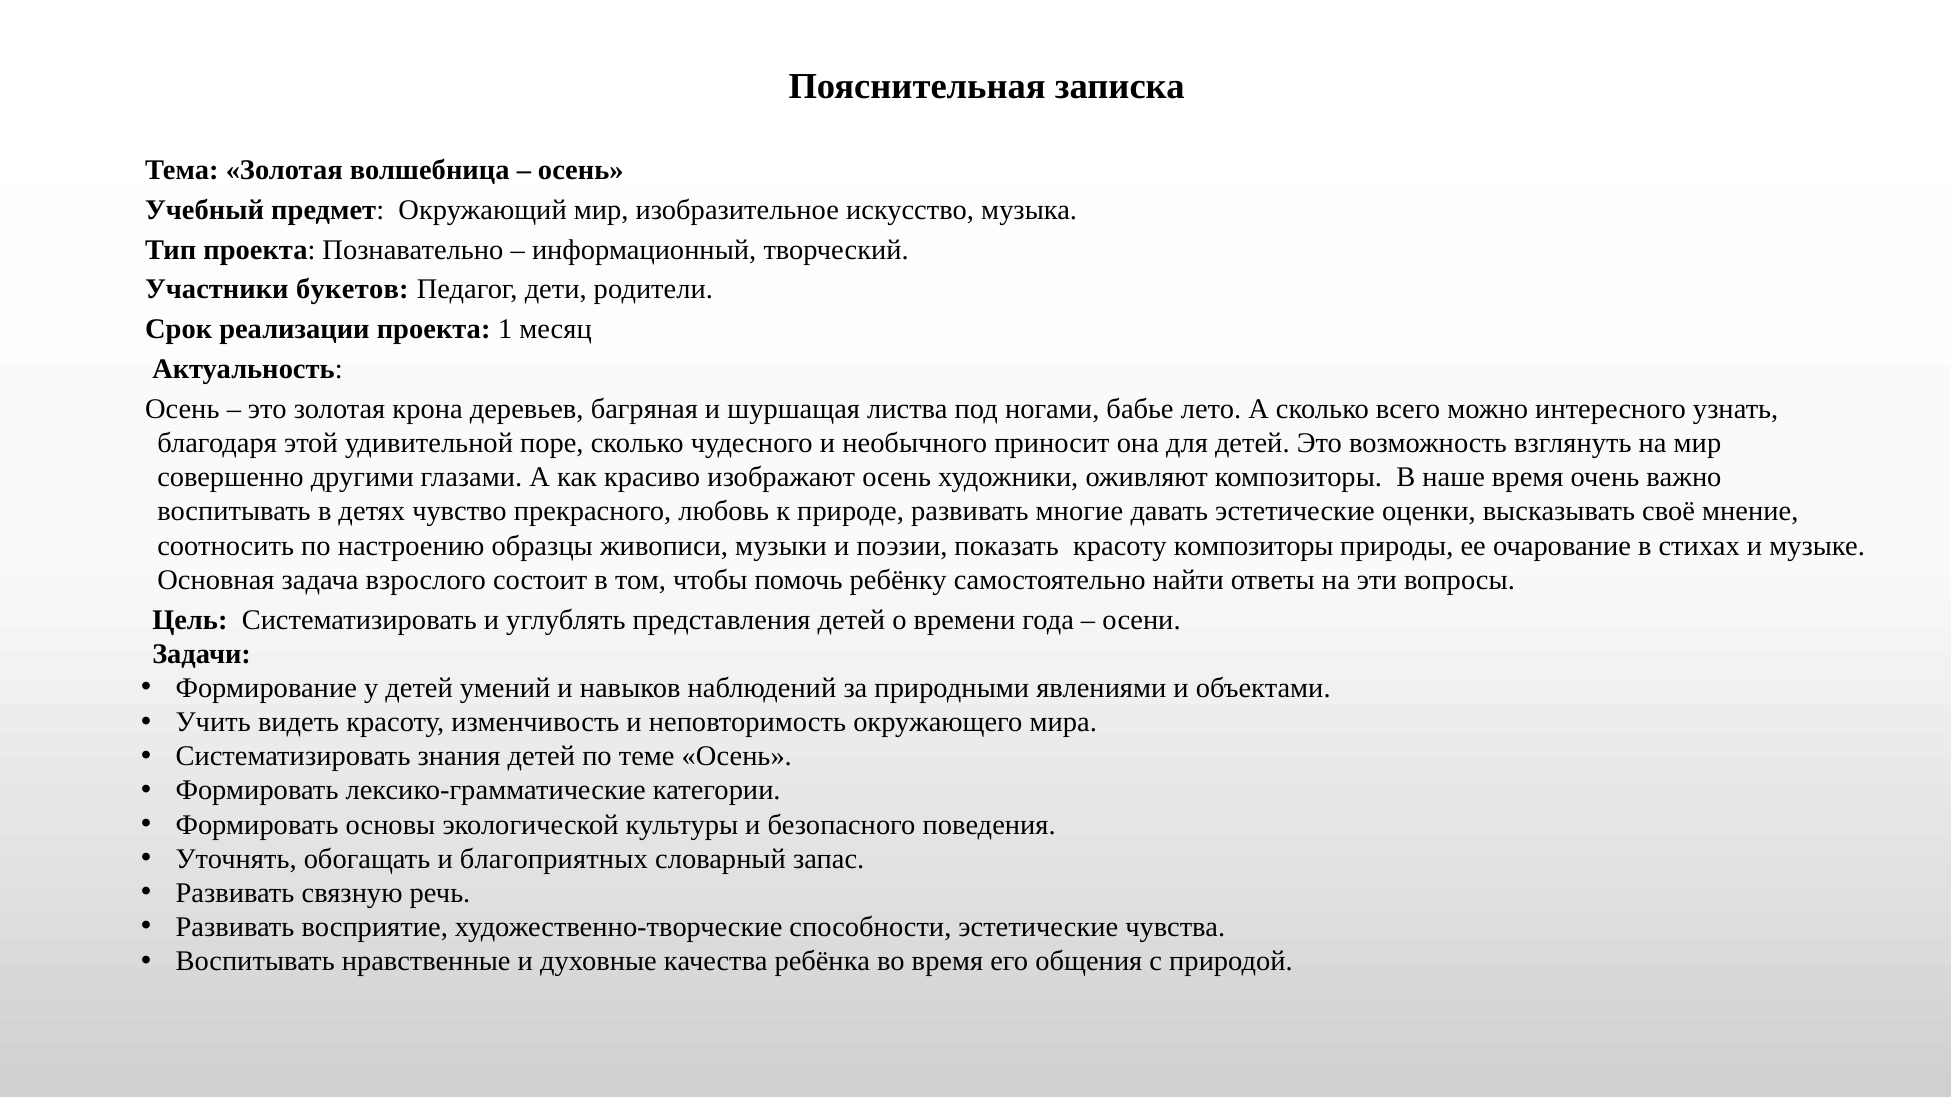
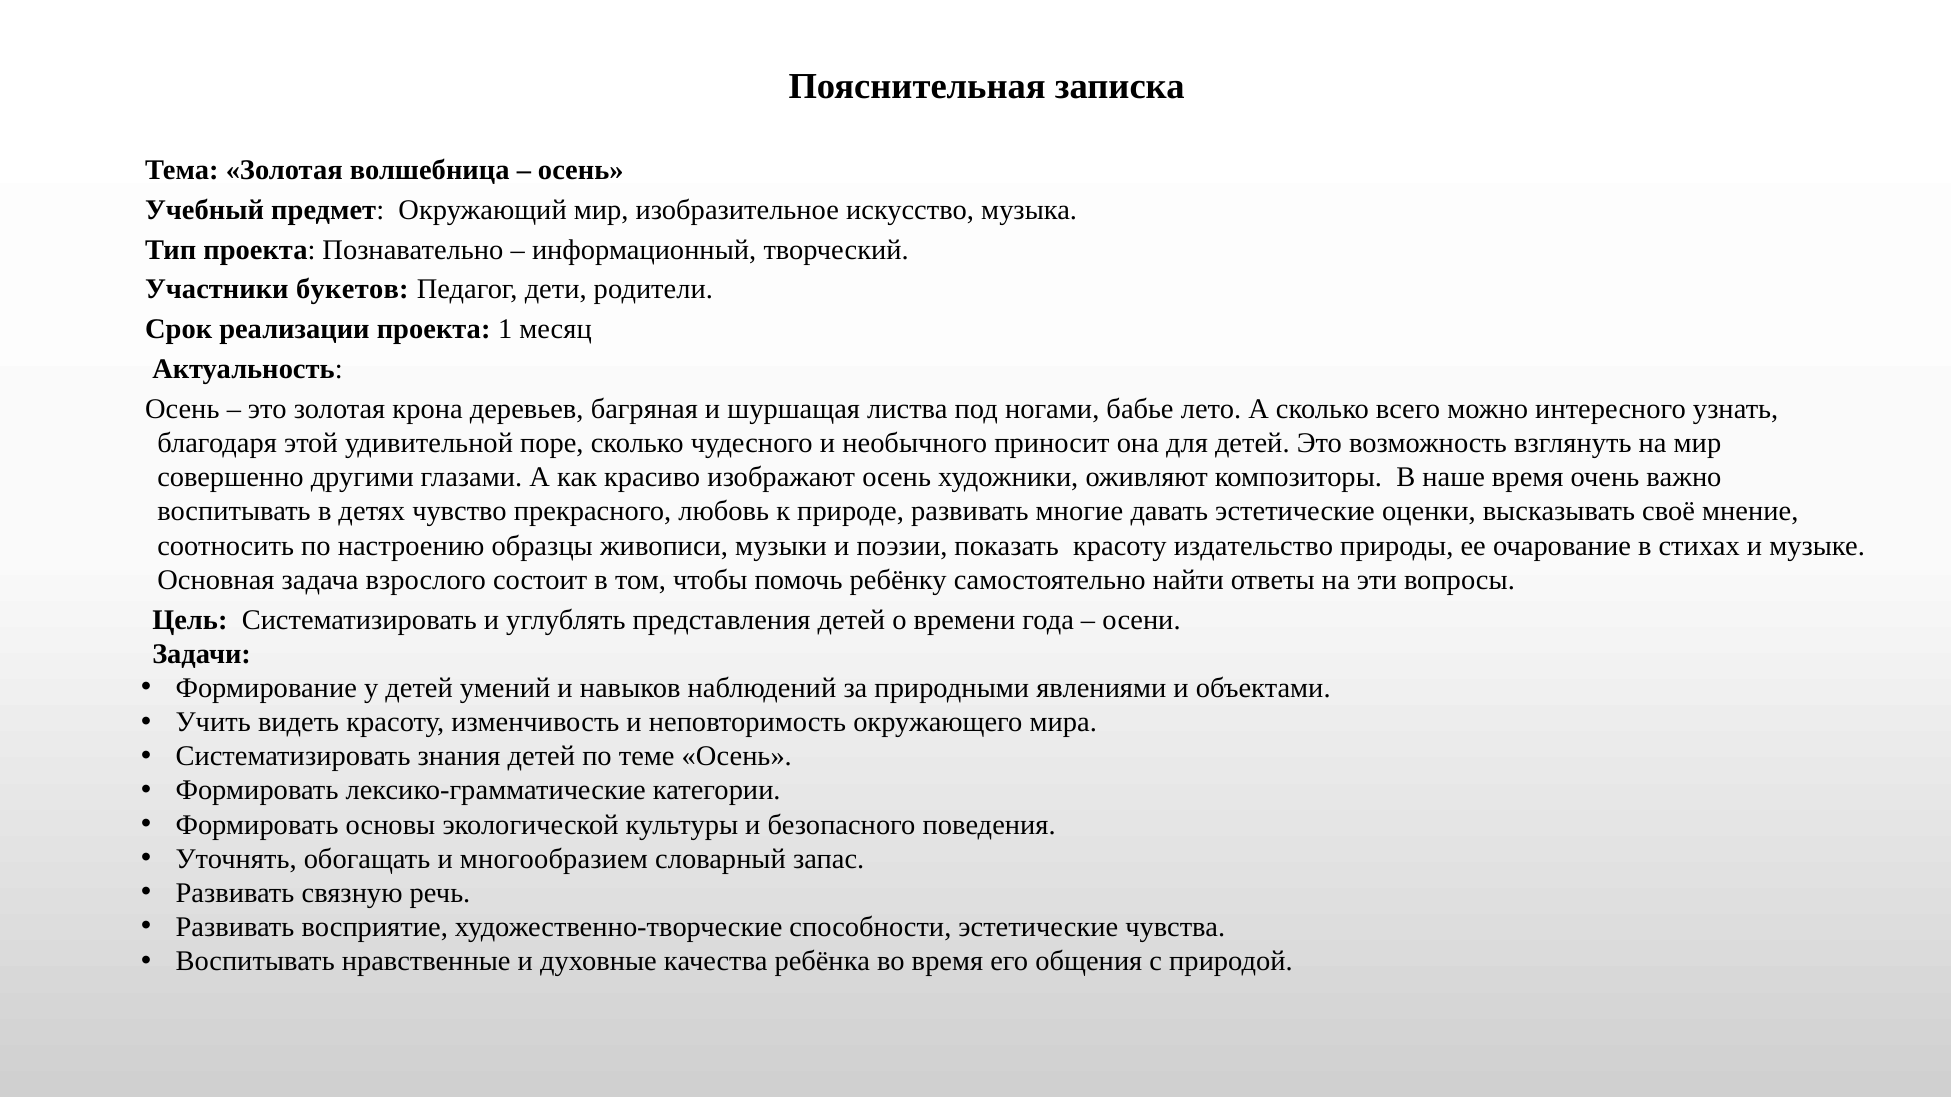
красоту композиторы: композиторы -> издательство (1253, 546)
благоприятных: благоприятных -> многообразием (554, 859)
